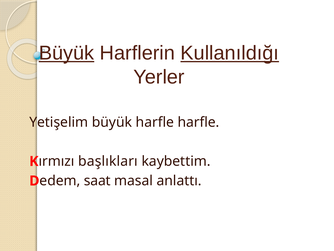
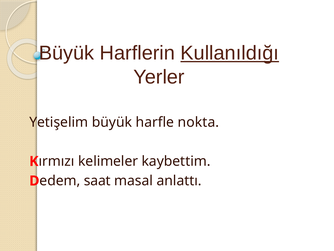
Büyük underline: present -> none (67, 53)
harfle harfle: harfle -> nokta (198, 122)
başlıkları: başlıkları -> kelimeler (108, 161)
